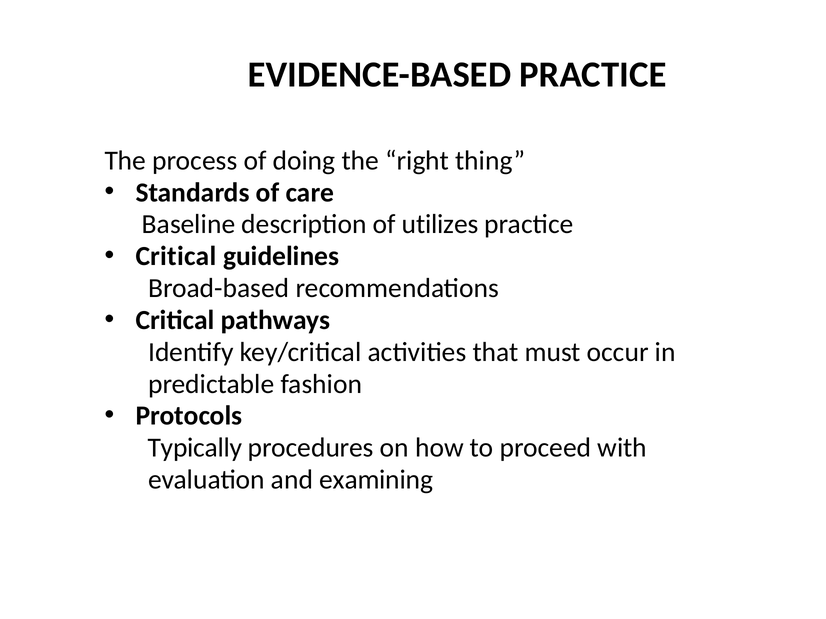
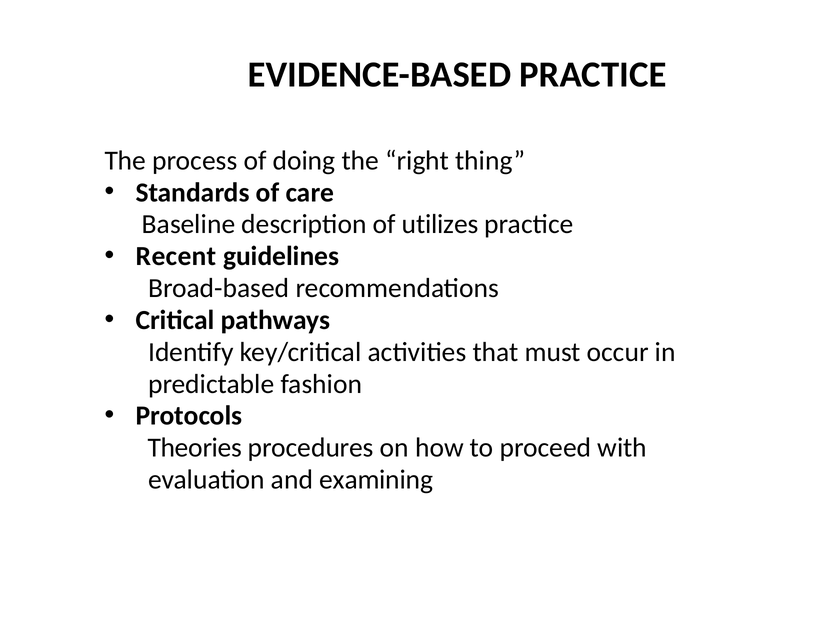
Critical: Critical -> Recent (176, 257)
Typically: Typically -> Theories (195, 448)
